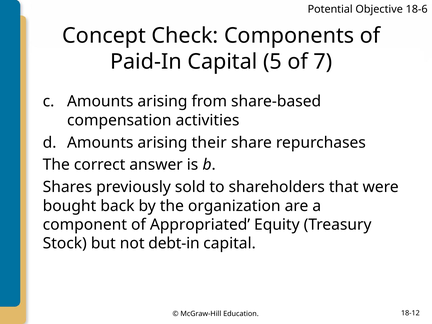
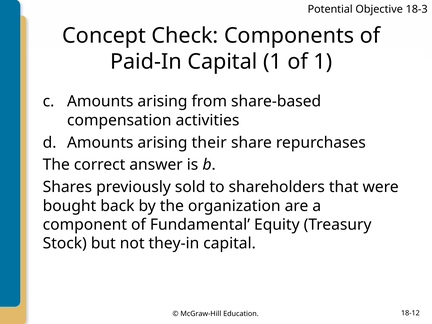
18-6: 18-6 -> 18-3 (417, 9)
Capital 5: 5 -> 1 (273, 62)
of 7: 7 -> 1 (323, 62)
Appropriated: Appropriated -> Fundamental (200, 225)
debt-in: debt-in -> they-in (174, 243)
